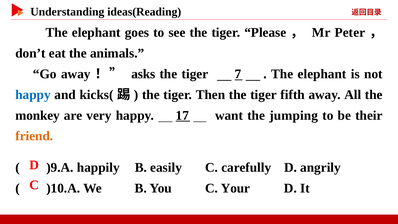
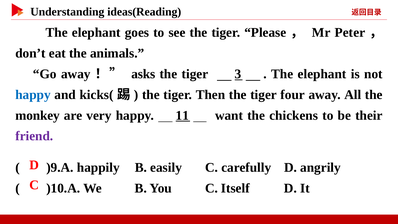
7: 7 -> 3 (238, 74)
fifth: fifth -> four (293, 95)
17: 17 -> 11 (182, 115)
jumping: jumping -> chickens (294, 115)
friend colour: orange -> purple (34, 136)
Your: Your -> Itself (235, 188)
